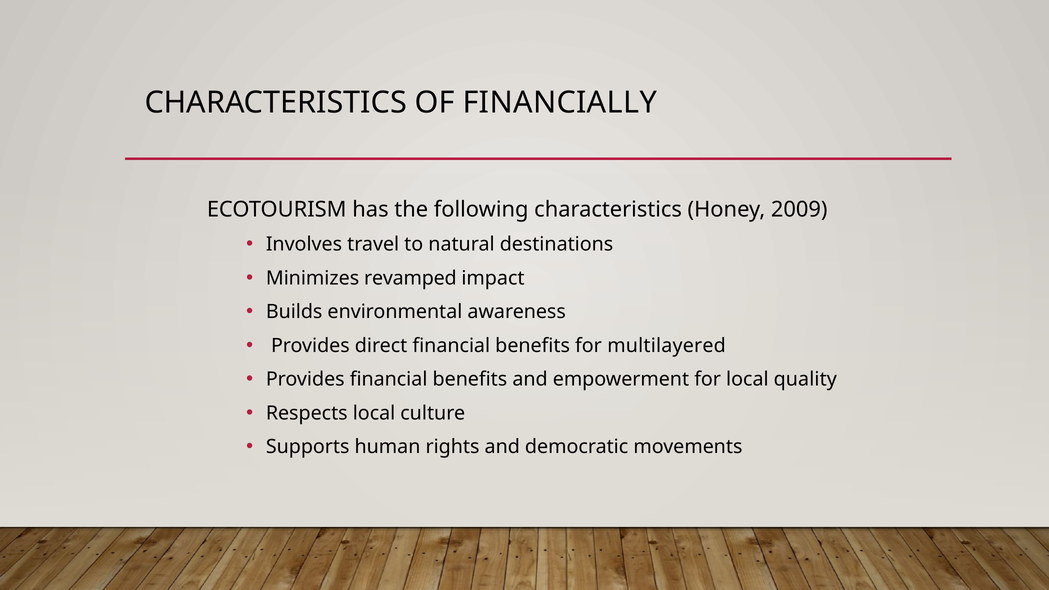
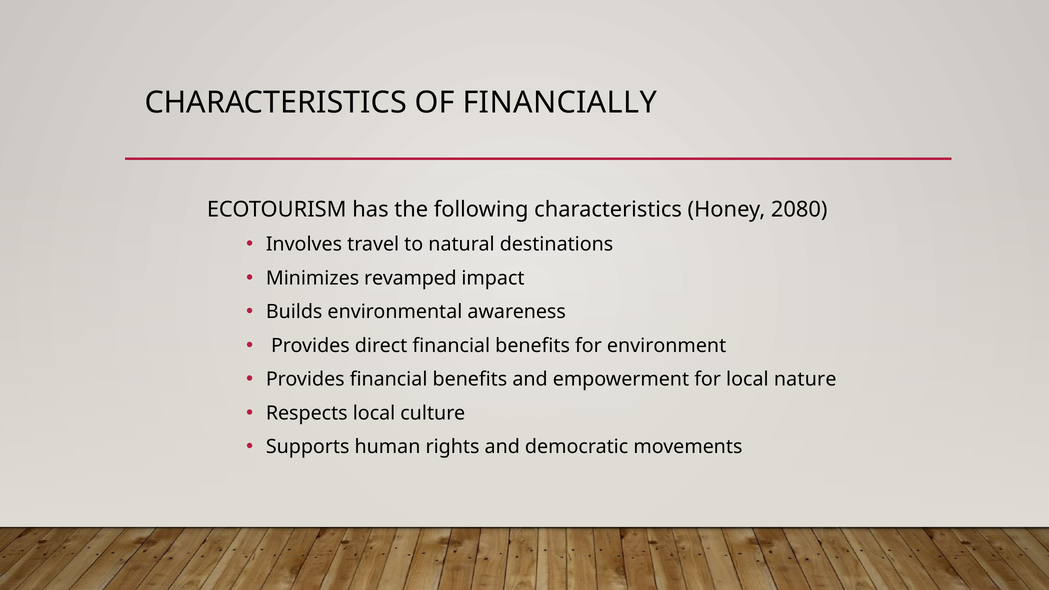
2009: 2009 -> 2080 (799, 209)
multilayered: multilayered -> environment (667, 346)
quality: quality -> nature (805, 379)
